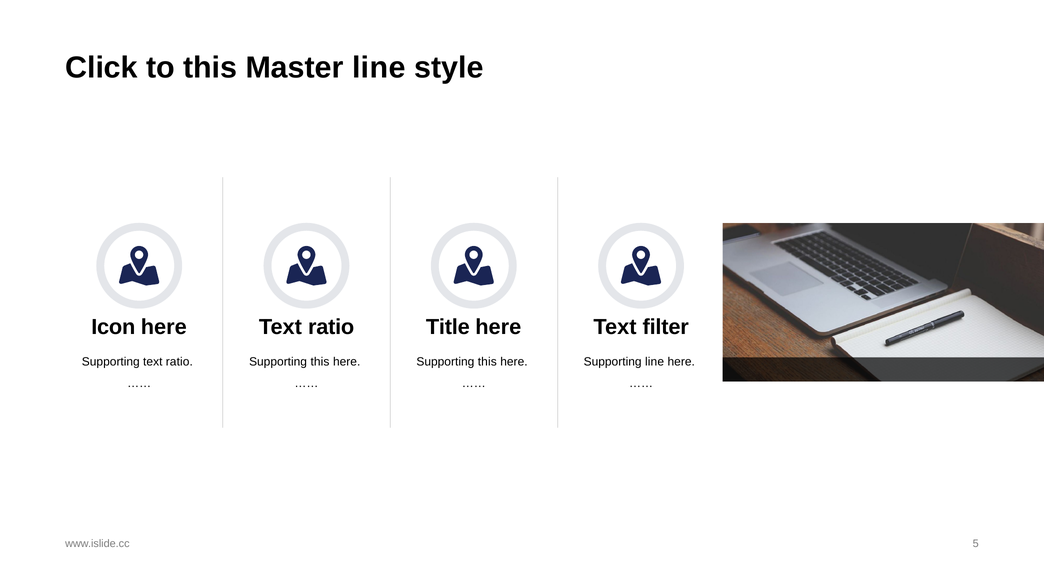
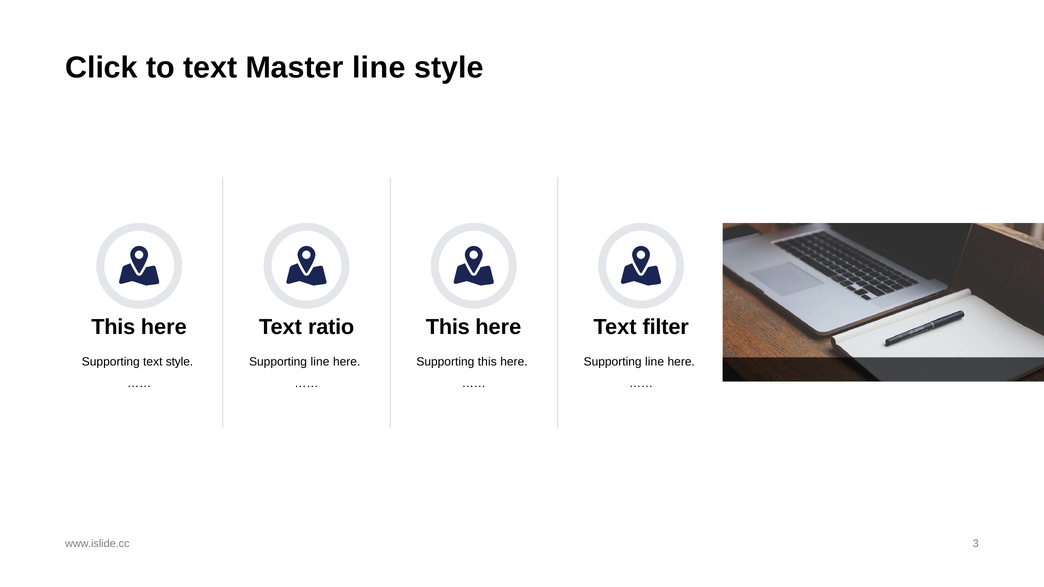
to this: this -> text (210, 68)
Icon: Icon -> This (113, 327)
Title: Title -> This (448, 327)
Supporting text ratio: ratio -> style (179, 362)
this: this -> line (320, 362)
5: 5 -> 3 (976, 544)
